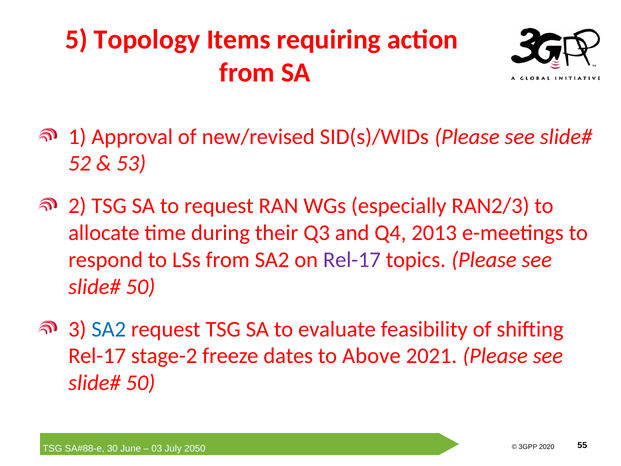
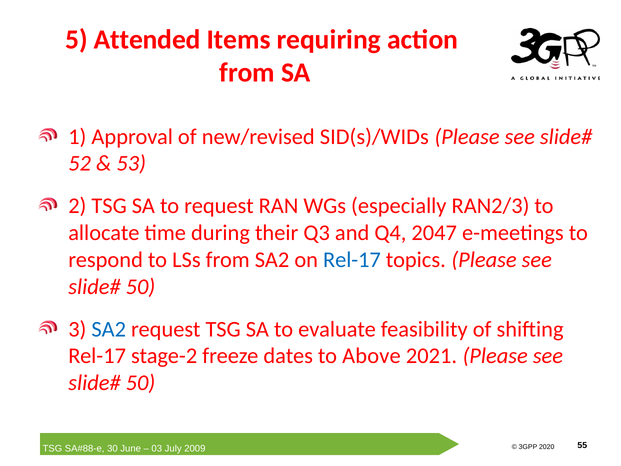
Topology: Topology -> Attended (147, 40)
2013: 2013 -> 2047 (434, 233)
Rel-17 colour: purple -> blue (352, 260)
2050: 2050 -> 2009 (195, 448)
